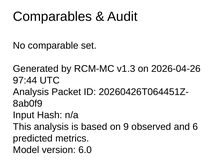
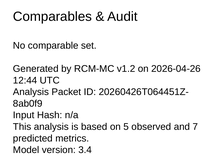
v1.3: v1.3 -> v1.2 (126, 69)
97:44: 97:44 -> 12:44 (25, 80)
9: 9 -> 5 (126, 127)
6: 6 -> 7 (195, 127)
6.0: 6.0 -> 3.4 (85, 150)
